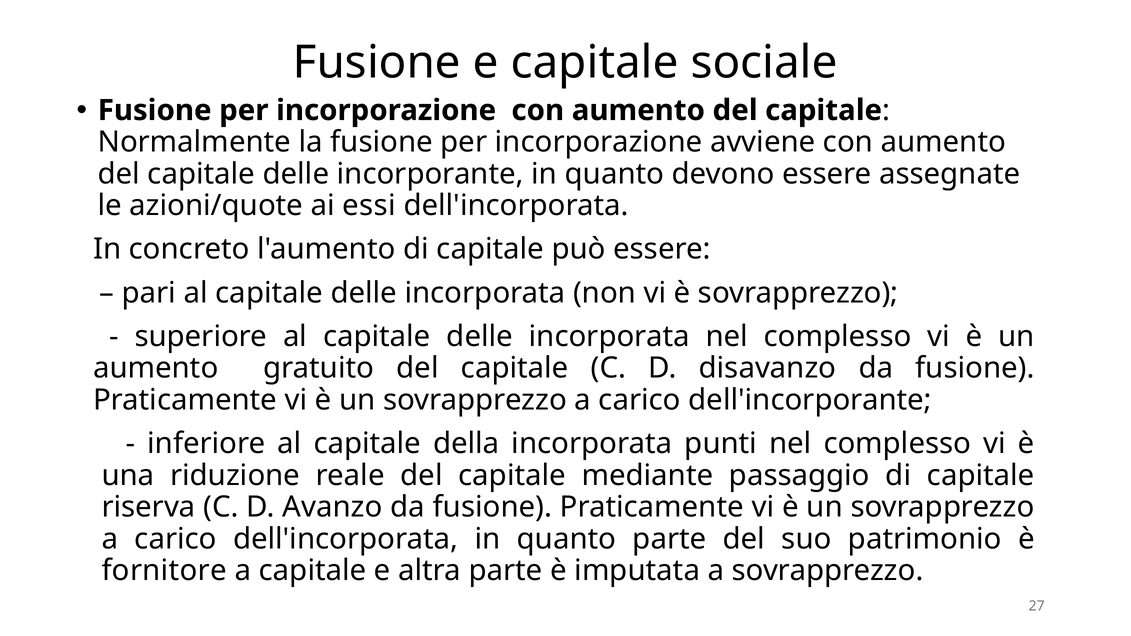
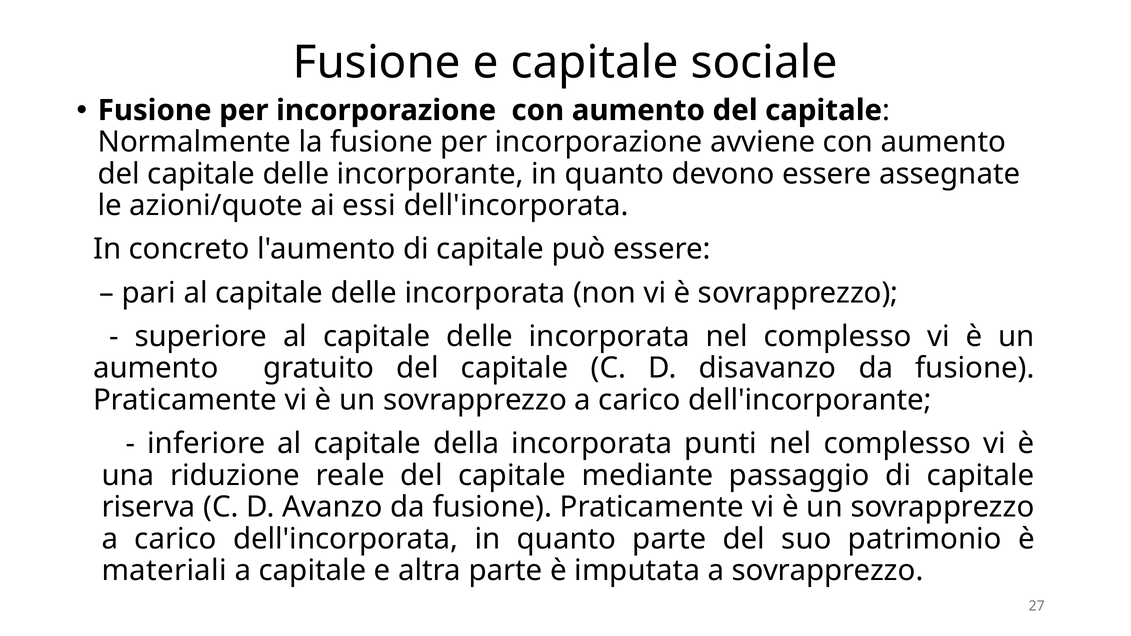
fornitore: fornitore -> materiali (164, 571)
